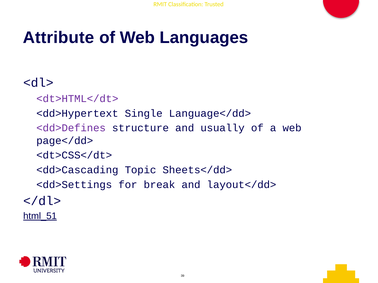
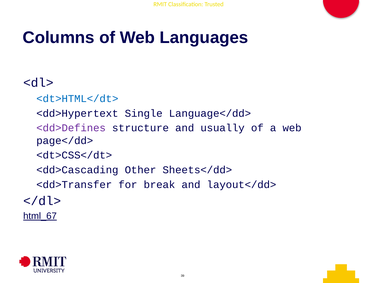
Attribute: Attribute -> Columns (59, 38)
<dt>HTML</dt> colour: purple -> blue (77, 99)
Topic: Topic -> Other (141, 170)
<dd>Settings: <dd>Settings -> <dd>Transfer (74, 185)
html_51: html_51 -> html_67 (40, 216)
